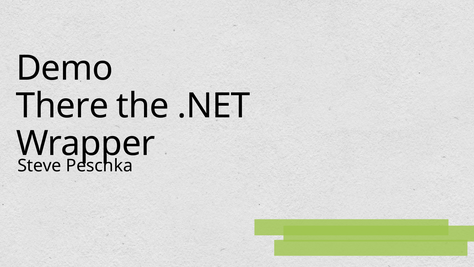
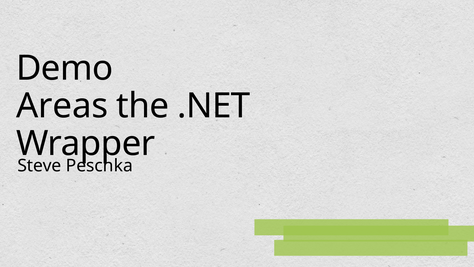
There: There -> Areas (62, 106)
